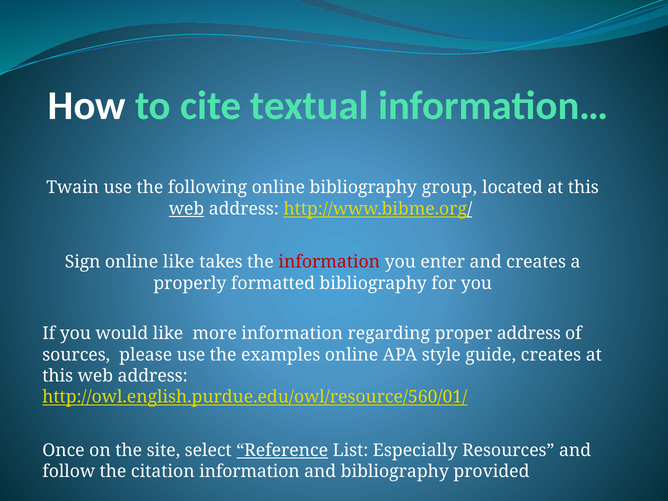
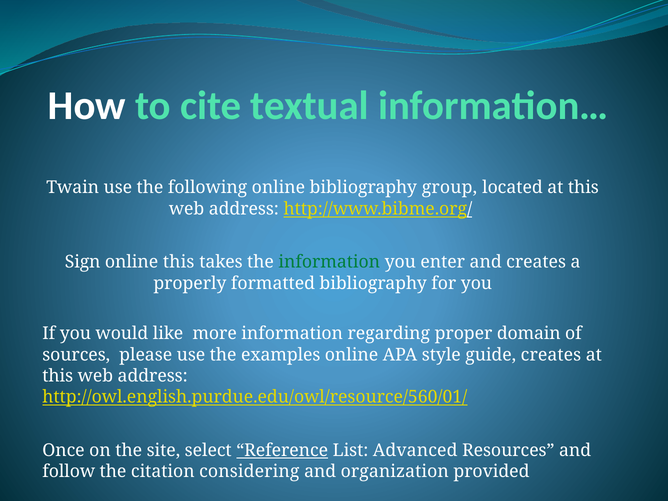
web underline: present -> none (187, 209)
online like: like -> this (179, 262)
information colour: red -> green (329, 262)
proper address: address -> domain (529, 334)
Especially: Especially -> Advanced (415, 450)
citation information: information -> considering (249, 471)
and bibliography: bibliography -> organization (395, 471)
